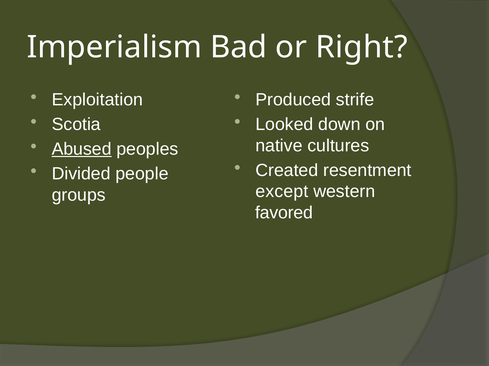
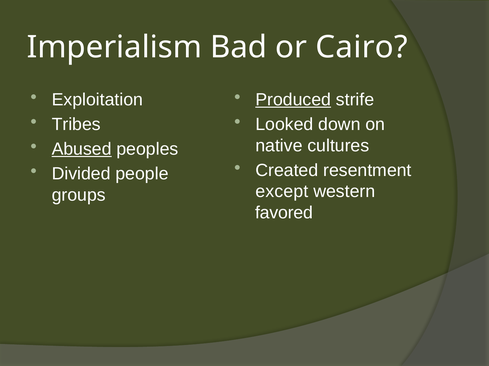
Right: Right -> Cairo (362, 47)
Produced underline: none -> present (293, 100)
Scotia: Scotia -> Tribes (76, 125)
